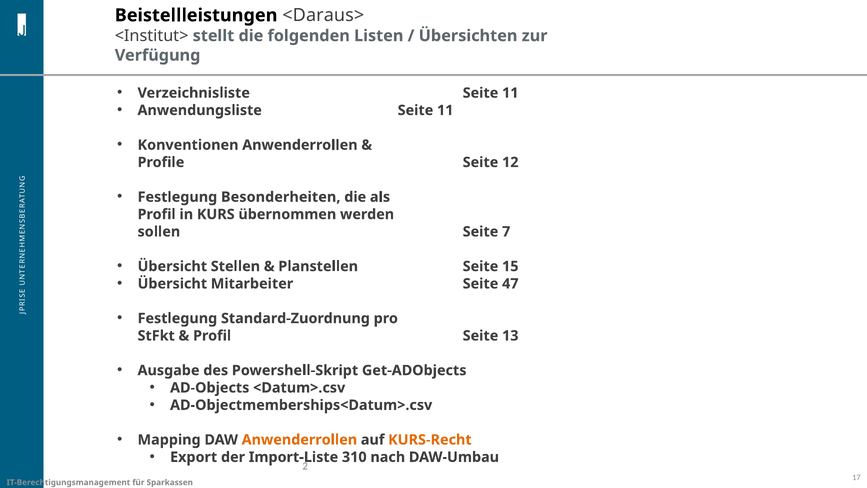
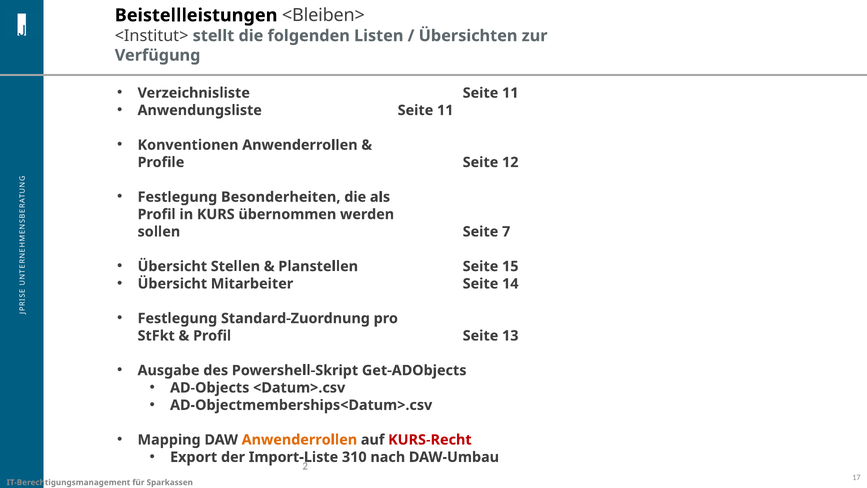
<Daraus>: <Daraus> -> <Bleiben> (323, 15)
47: 47 -> 14 (510, 284)
KURS-Recht colour: orange -> red (430, 440)
